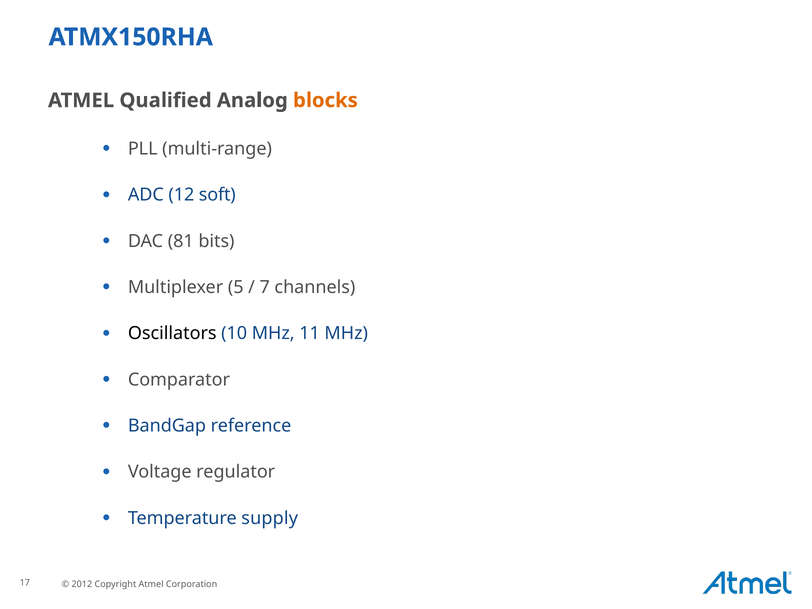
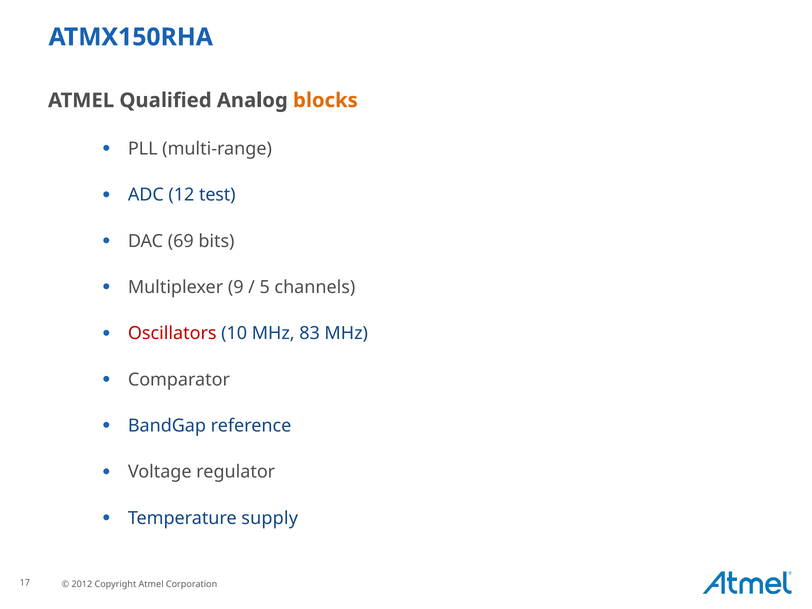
soft: soft -> test (217, 195)
81: 81 -> 69 (181, 241)
5: 5 -> 9 (236, 287)
7: 7 -> 5 (265, 287)
Oscillators colour: black -> red (172, 333)
11: 11 -> 83 (310, 333)
